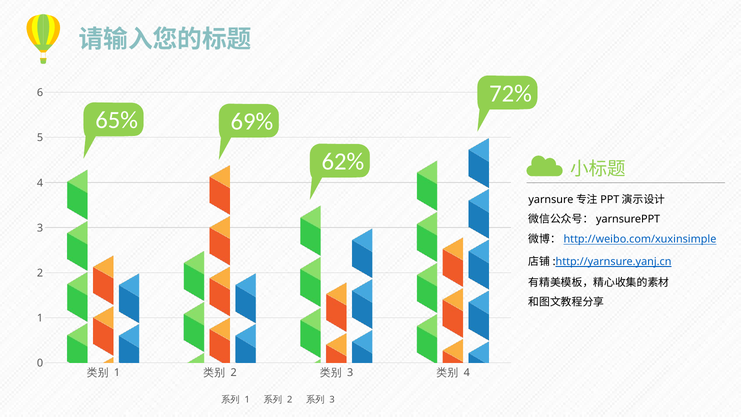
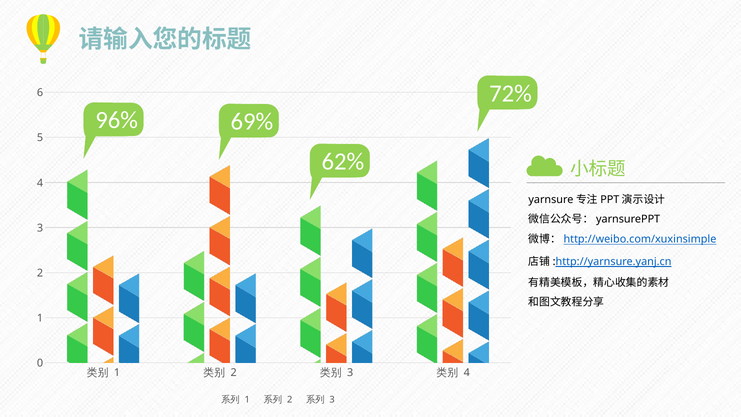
65%: 65% -> 96% (117, 120)
